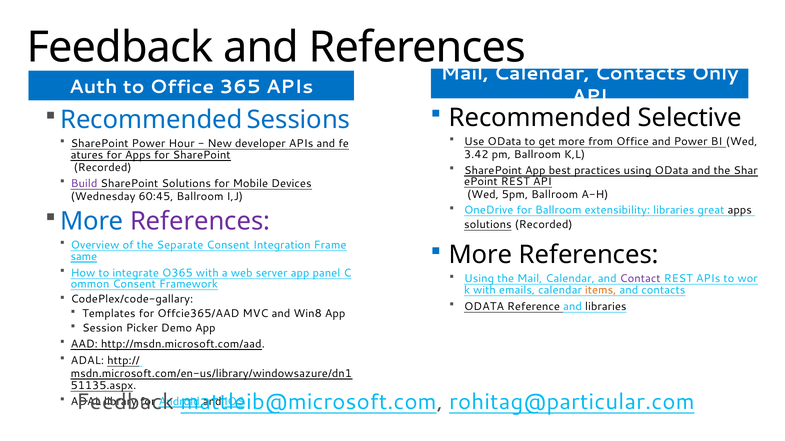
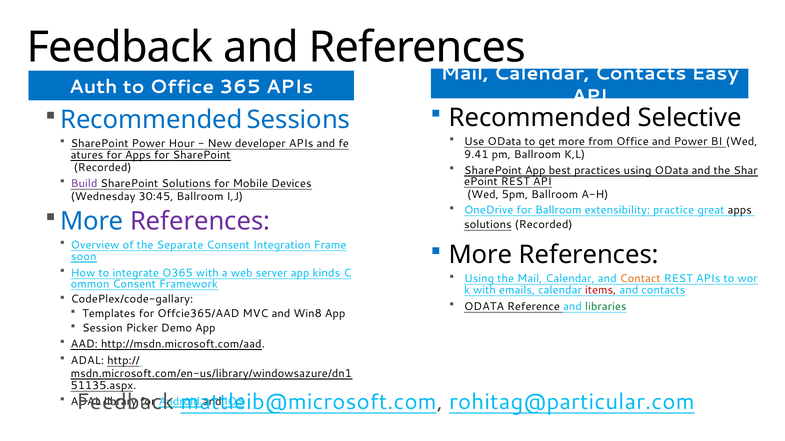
Only: Only -> Easy (715, 73)
3.42: 3.42 -> 9.41 (476, 155)
60:45: 60:45 -> 30:45 (156, 197)
extensibility libraries: libraries -> practice (674, 211)
same: same -> soon (84, 257)
panel: panel -> kinds (326, 273)
Contact colour: purple -> orange (640, 279)
items colour: orange -> red (601, 290)
libraries colour: black -> green (606, 307)
